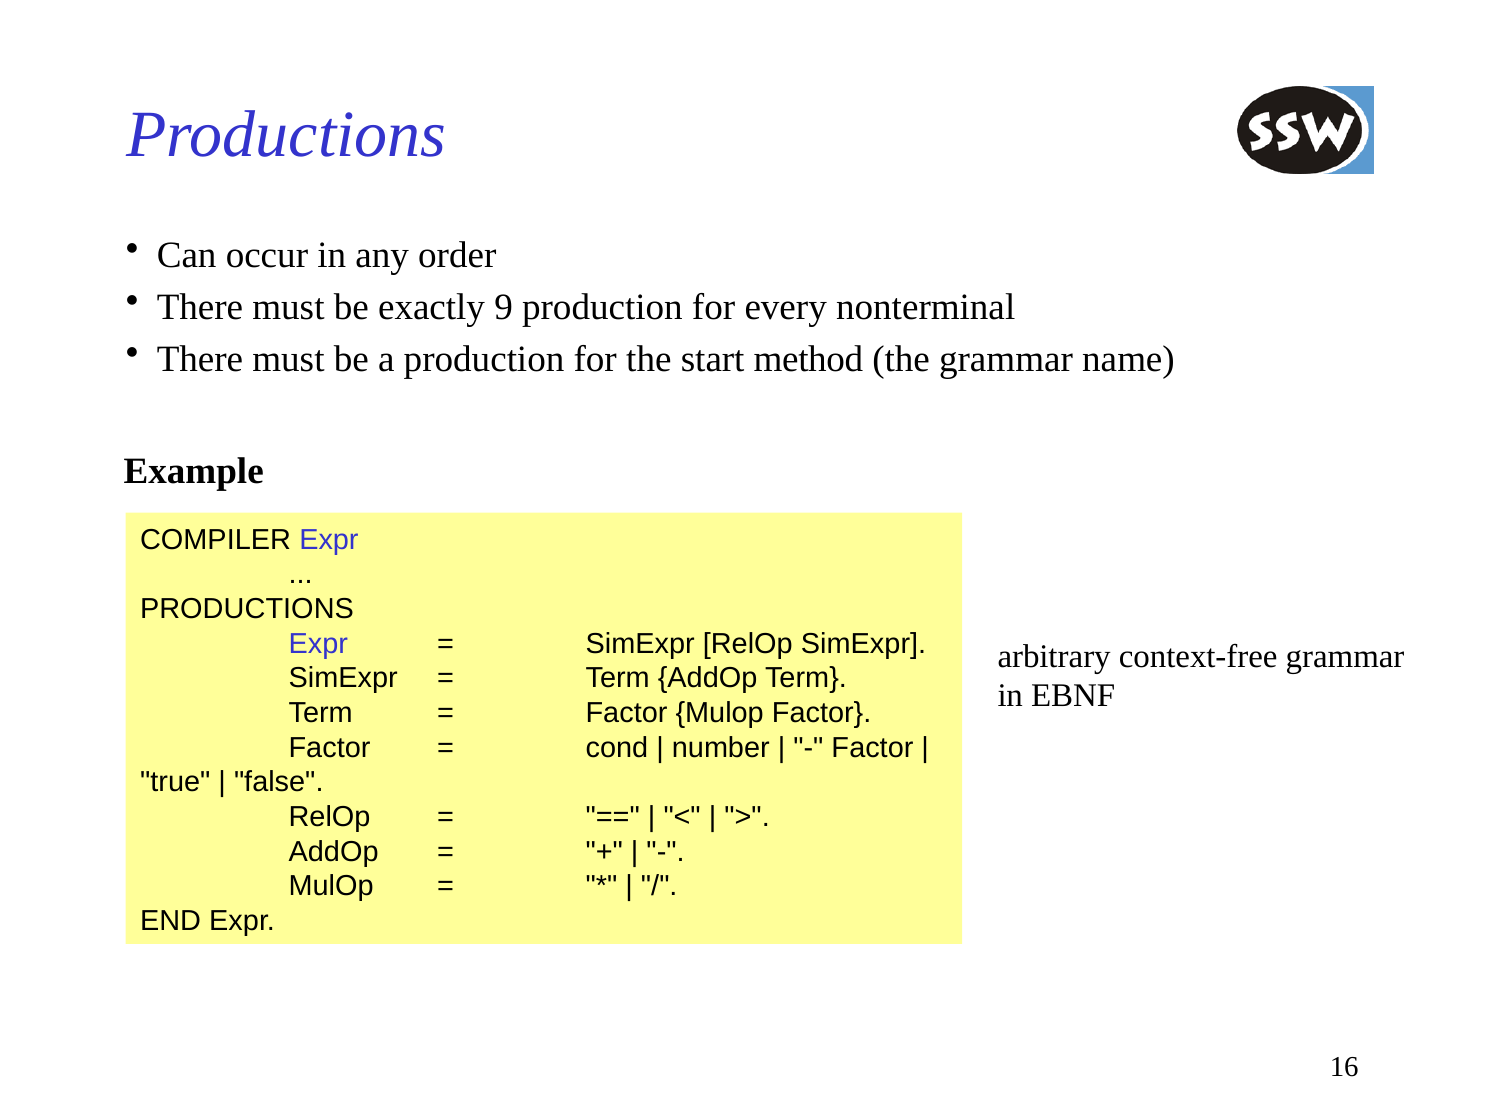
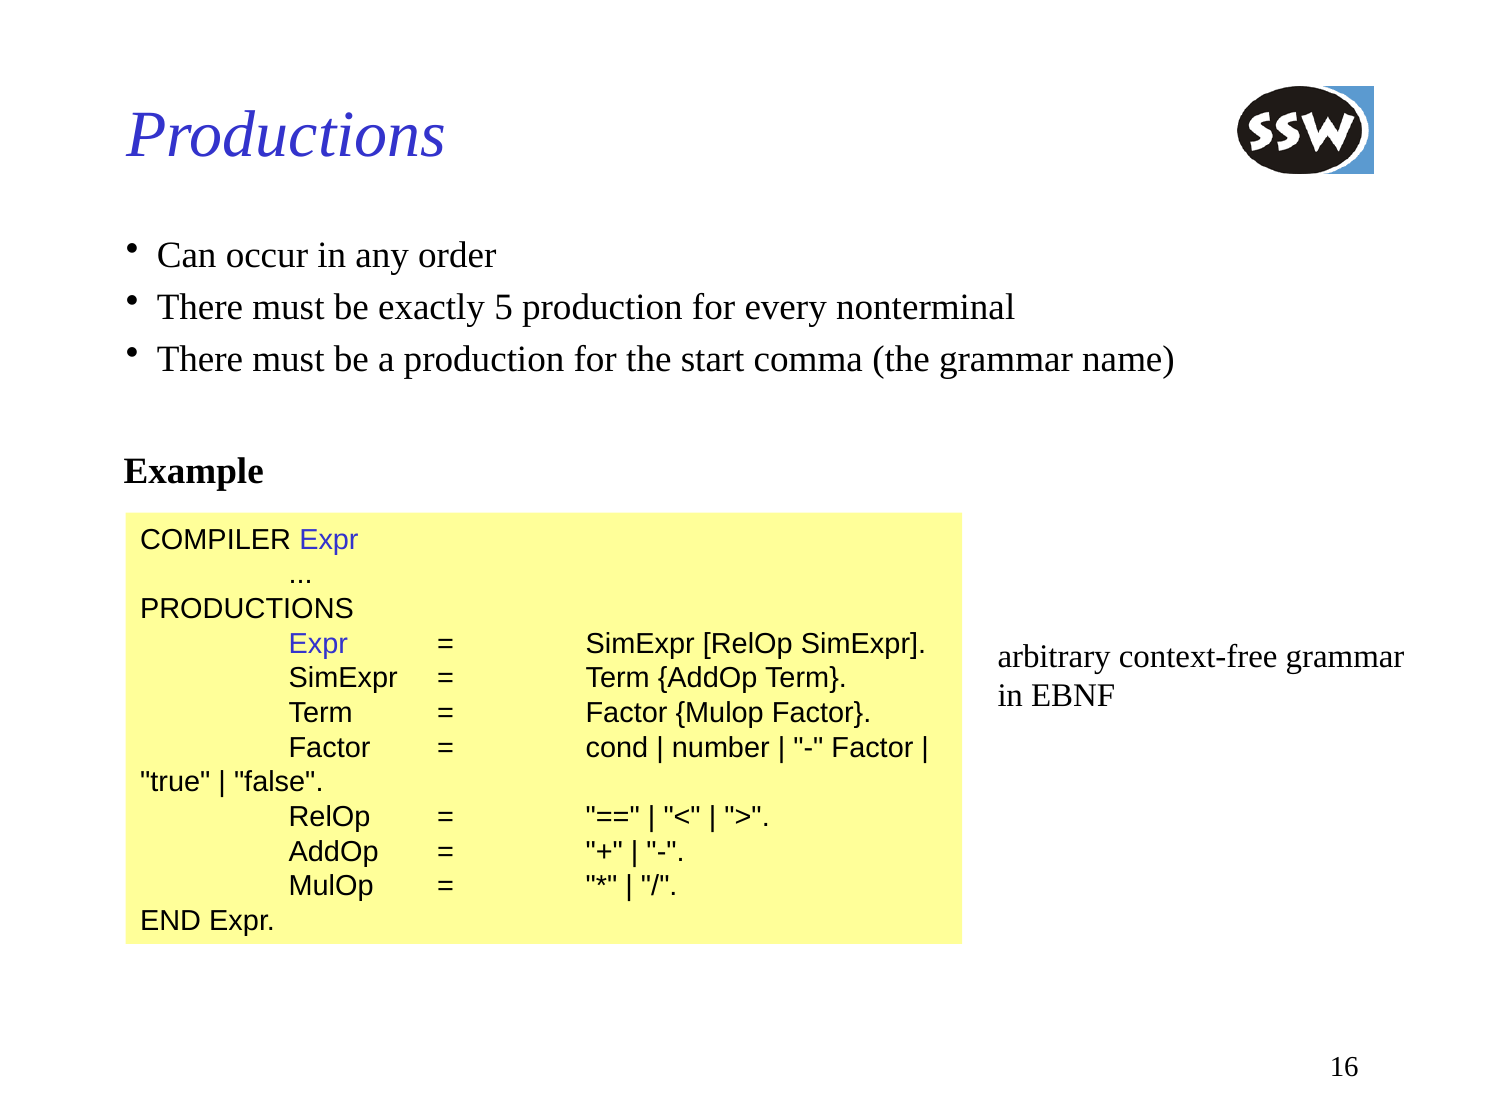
9: 9 -> 5 (504, 307)
method: method -> comma (808, 359)
